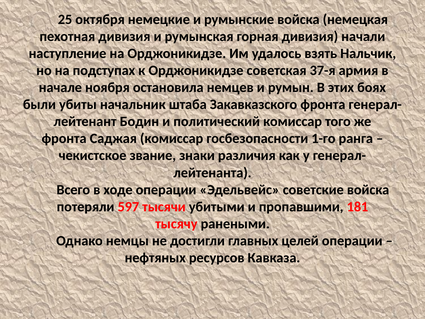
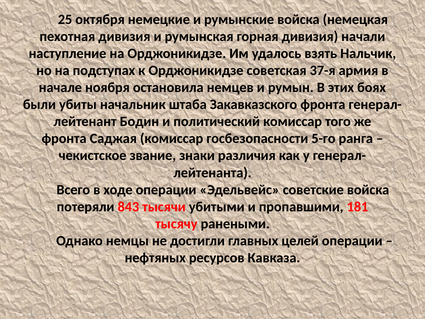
1-го: 1-го -> 5-го (323, 139)
597: 597 -> 843 (128, 207)
